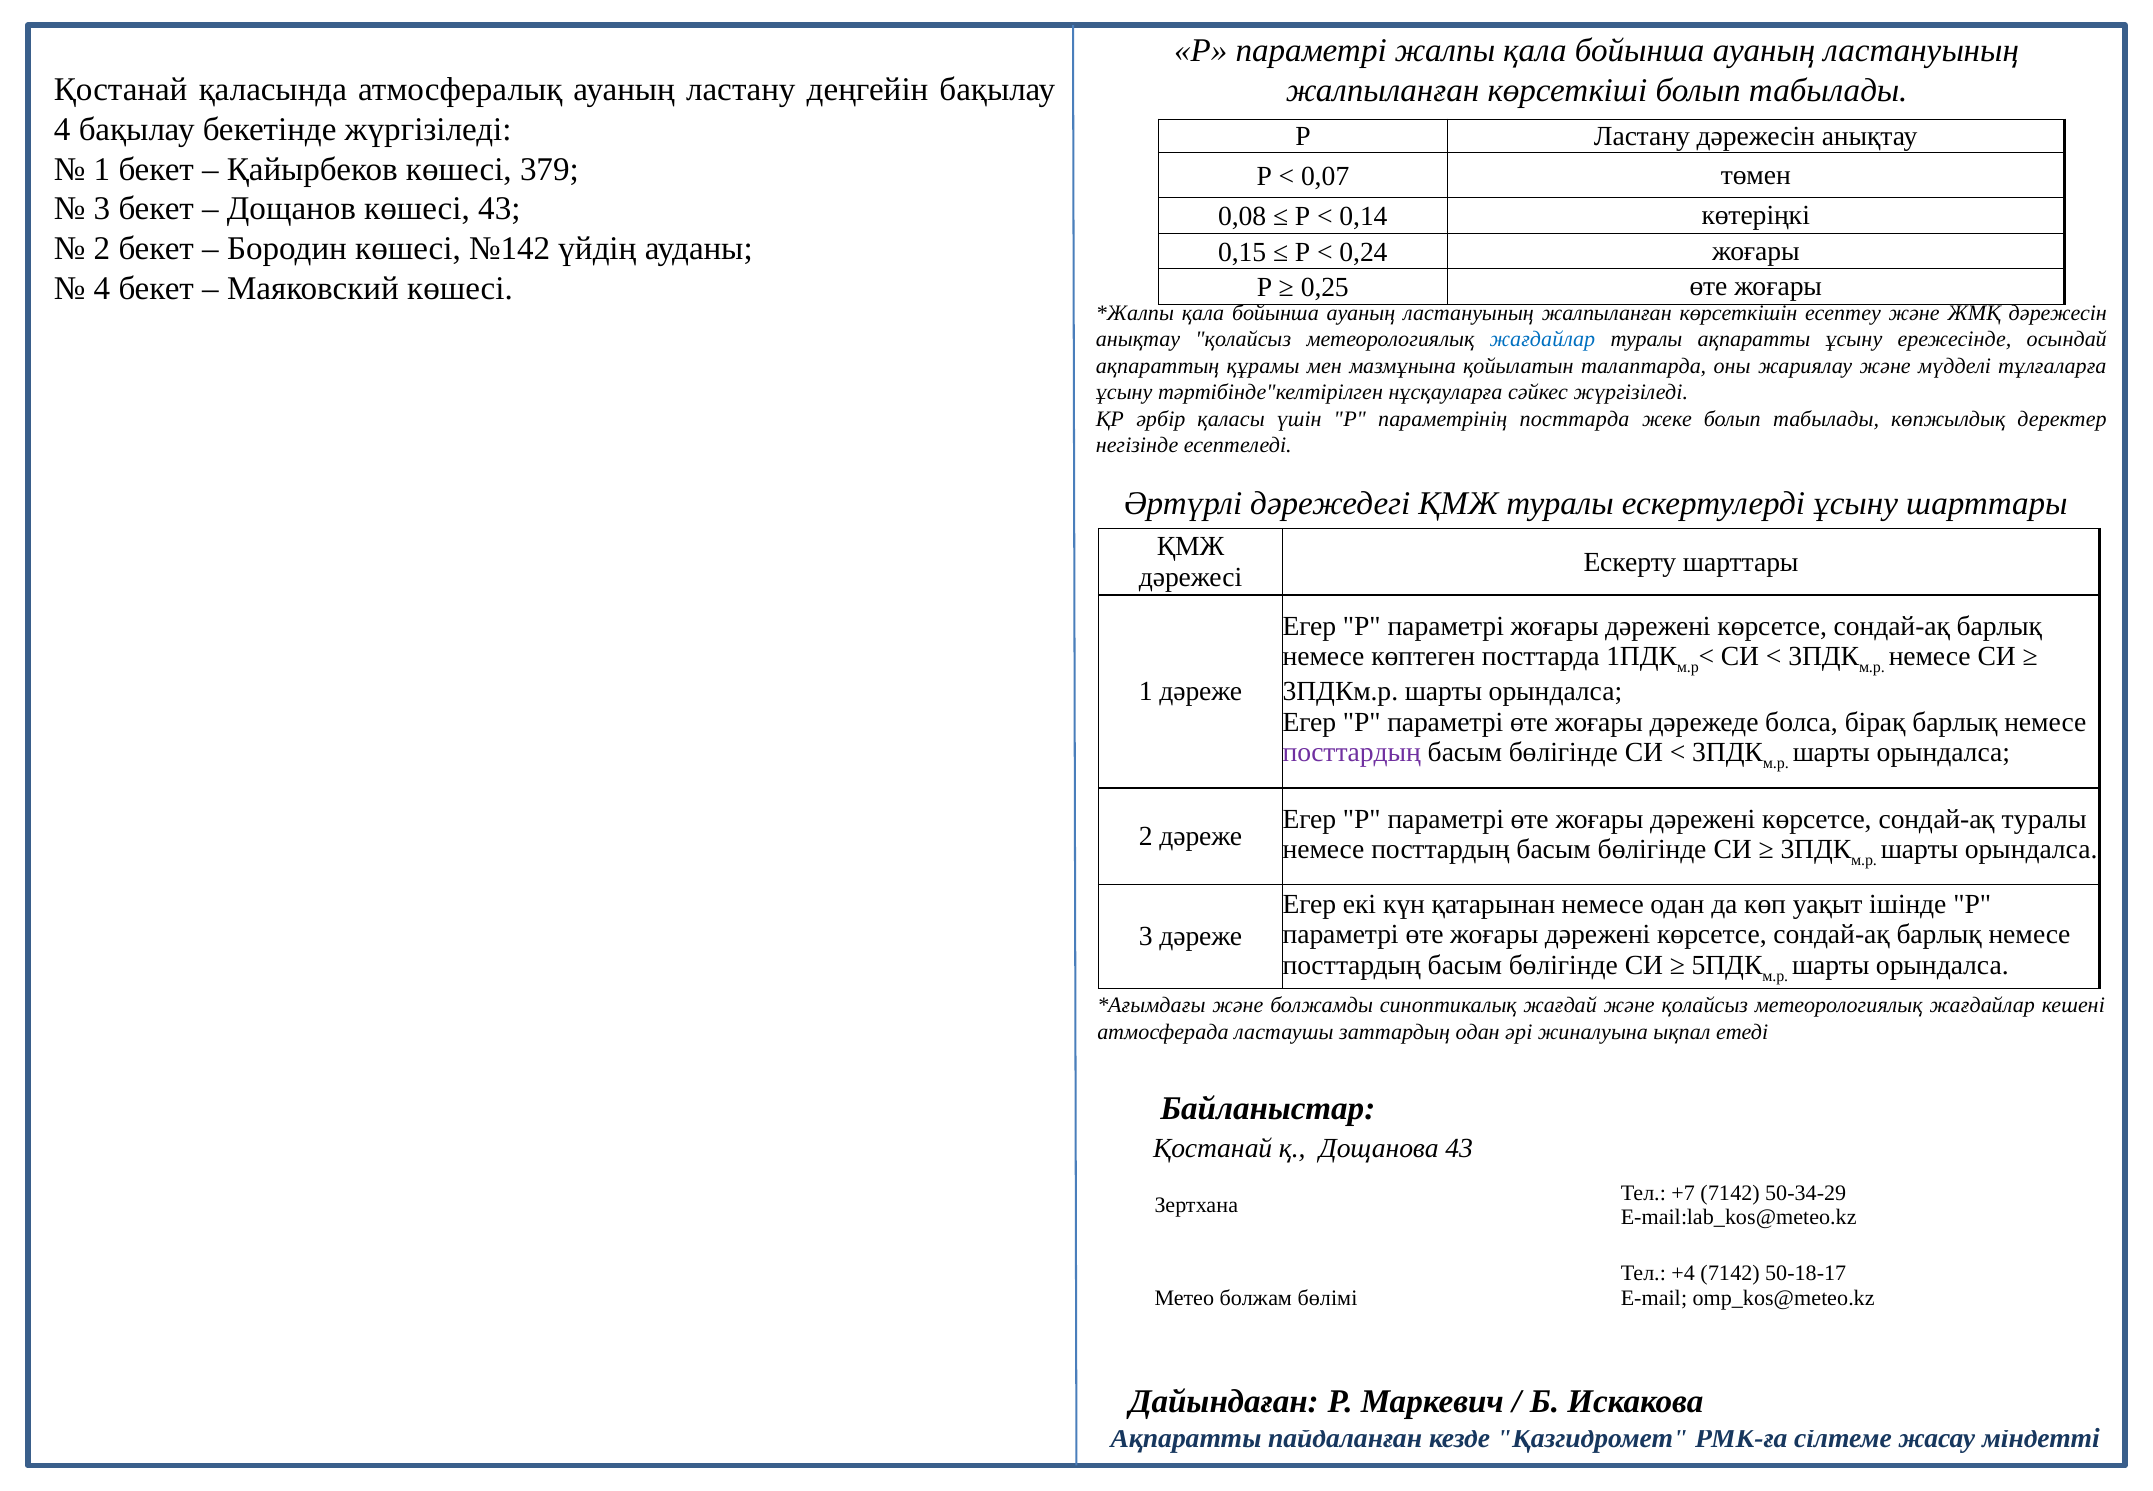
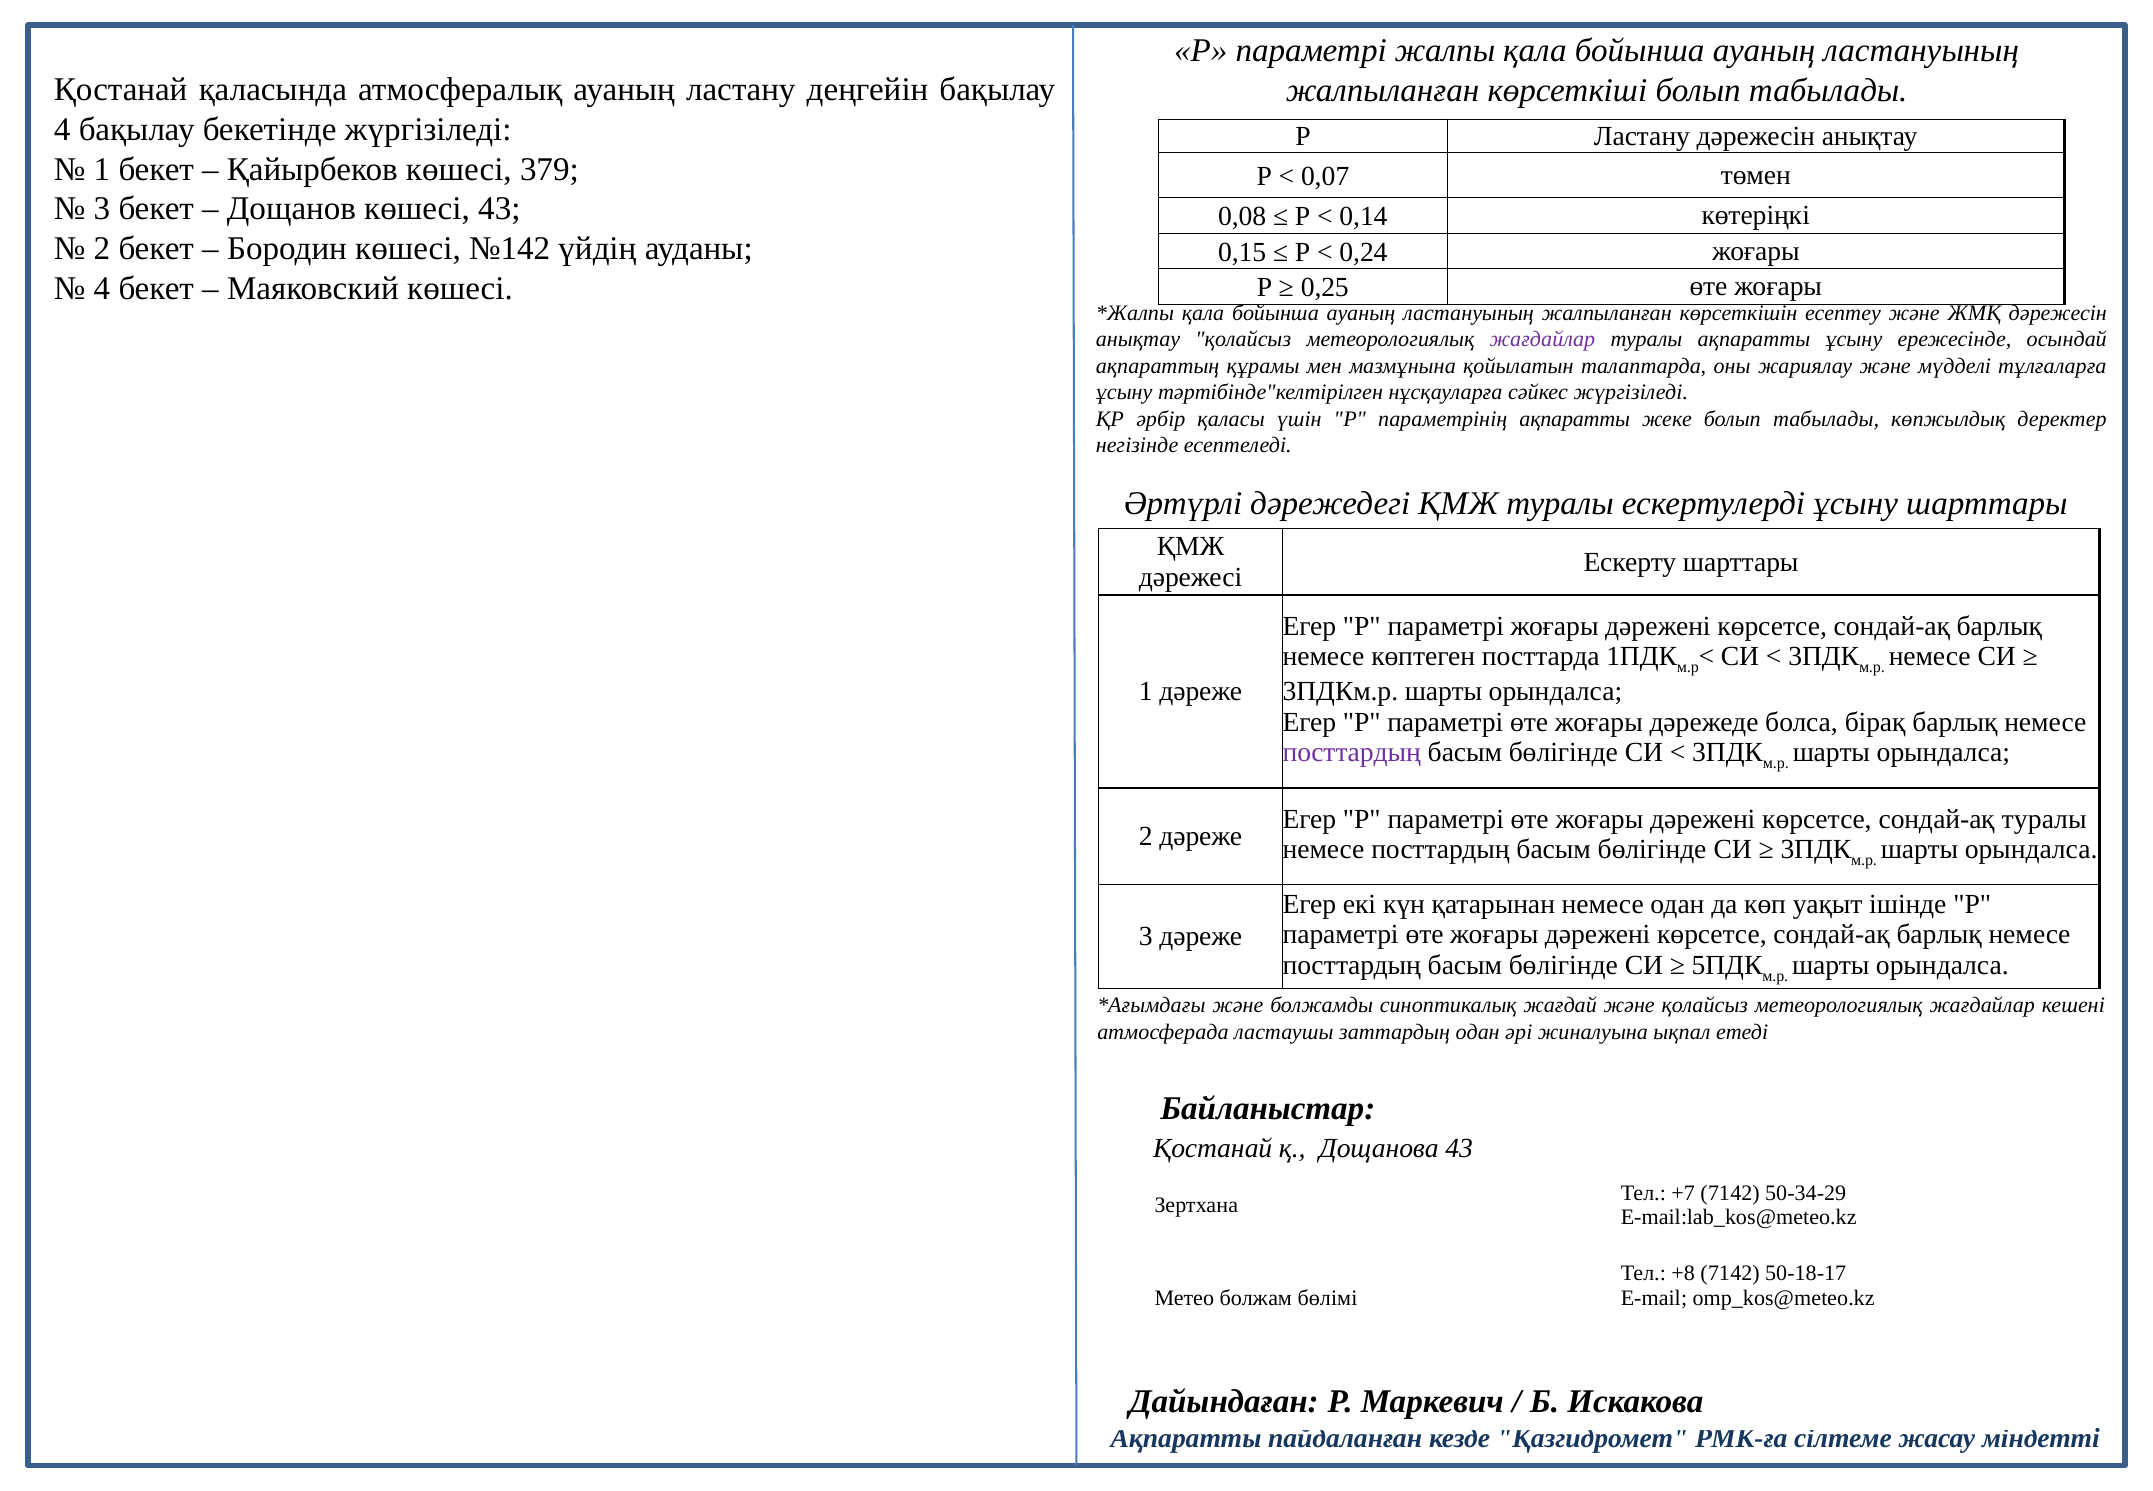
жағдайлар colour: blue -> purple (1542, 339)
параметрінің посттарда: посттарда -> ақпаратты (1575, 419)
+4: +4 -> +8 (1683, 1273)
